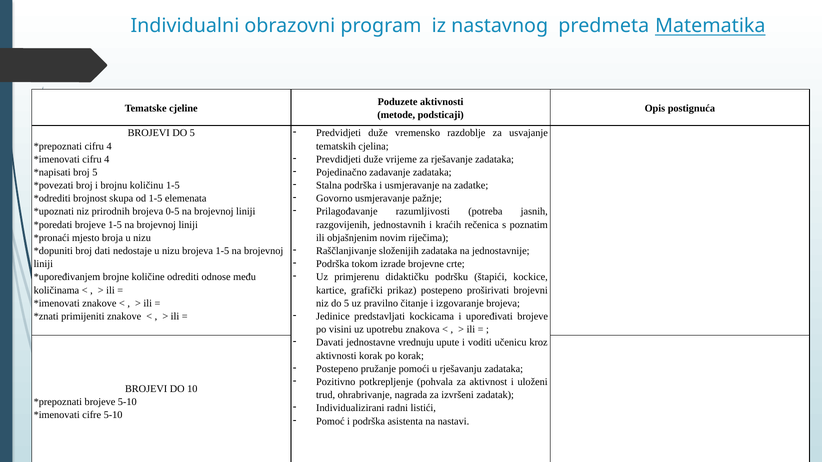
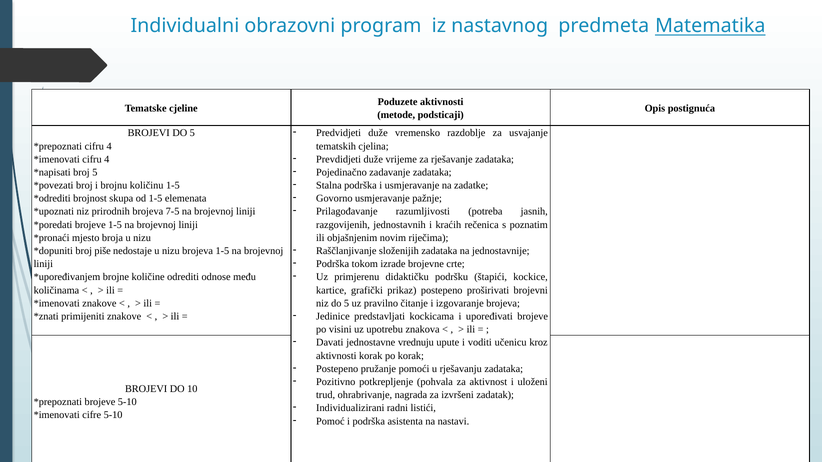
0-5: 0-5 -> 7-5 (173, 212)
dati: dati -> piše (103, 251)
